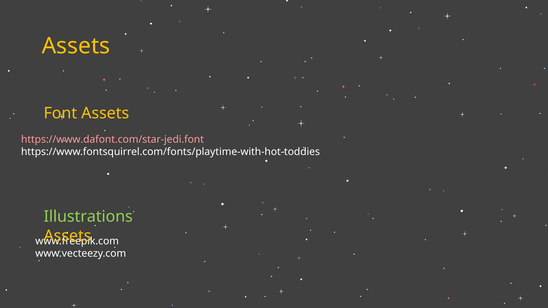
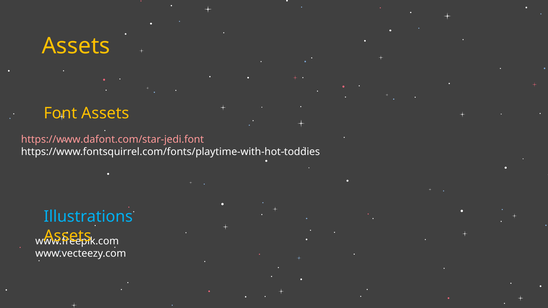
Illustrations colour: light green -> light blue (88, 217)
